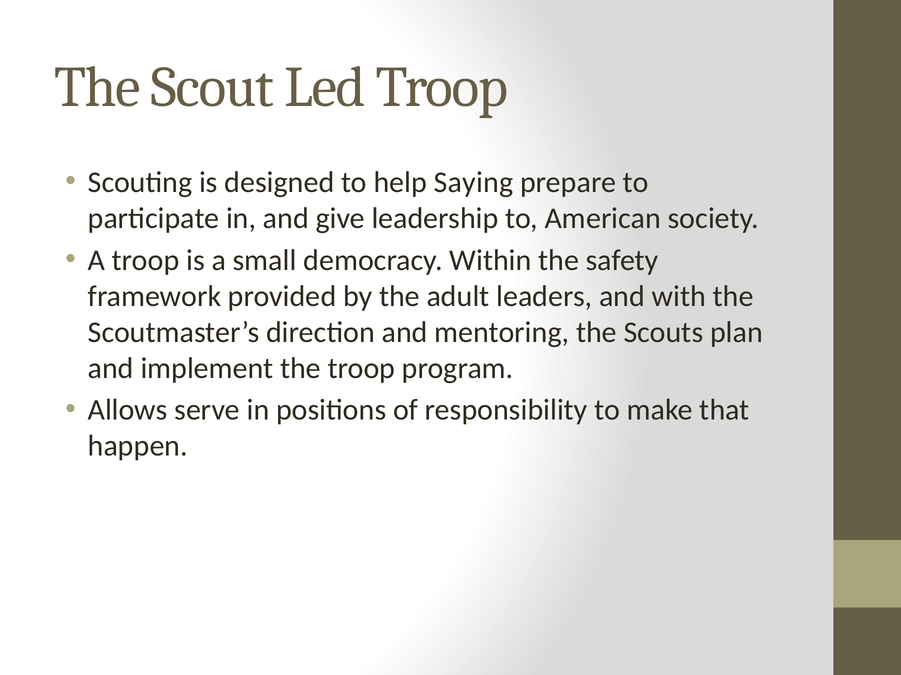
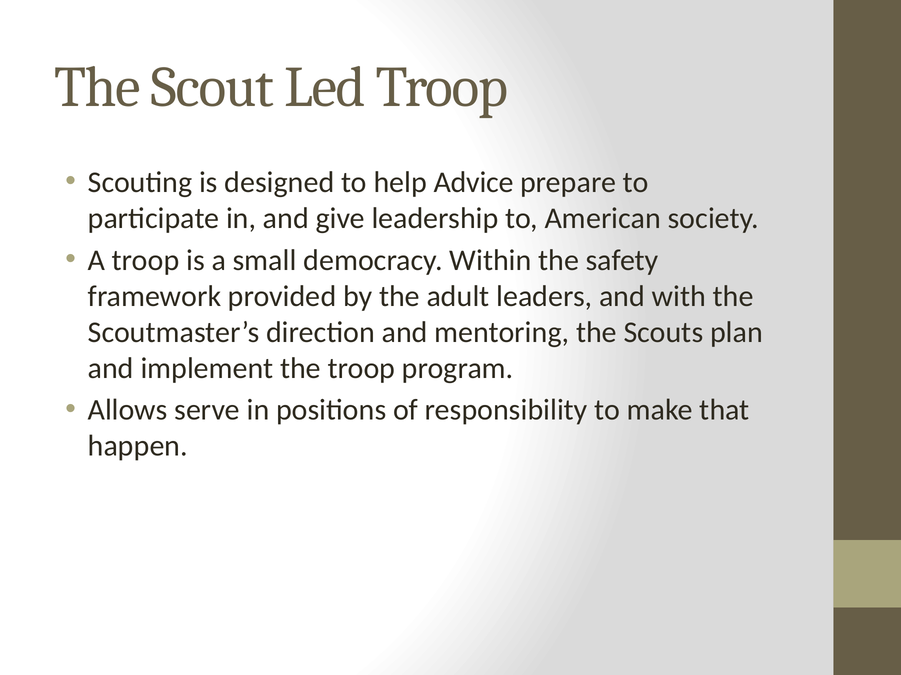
Saying: Saying -> Advice (474, 182)
